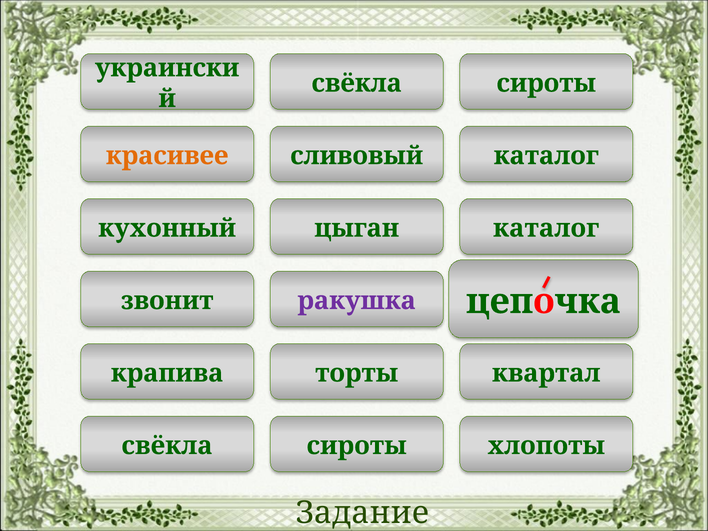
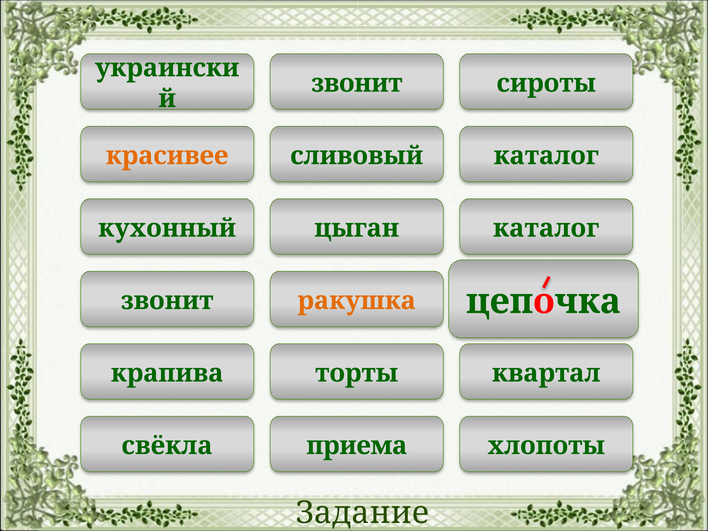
свёкла: свёкла -> звонит (357, 83)
ракушка colour: purple -> orange (357, 301)
сироты: сироты -> приема (357, 446)
